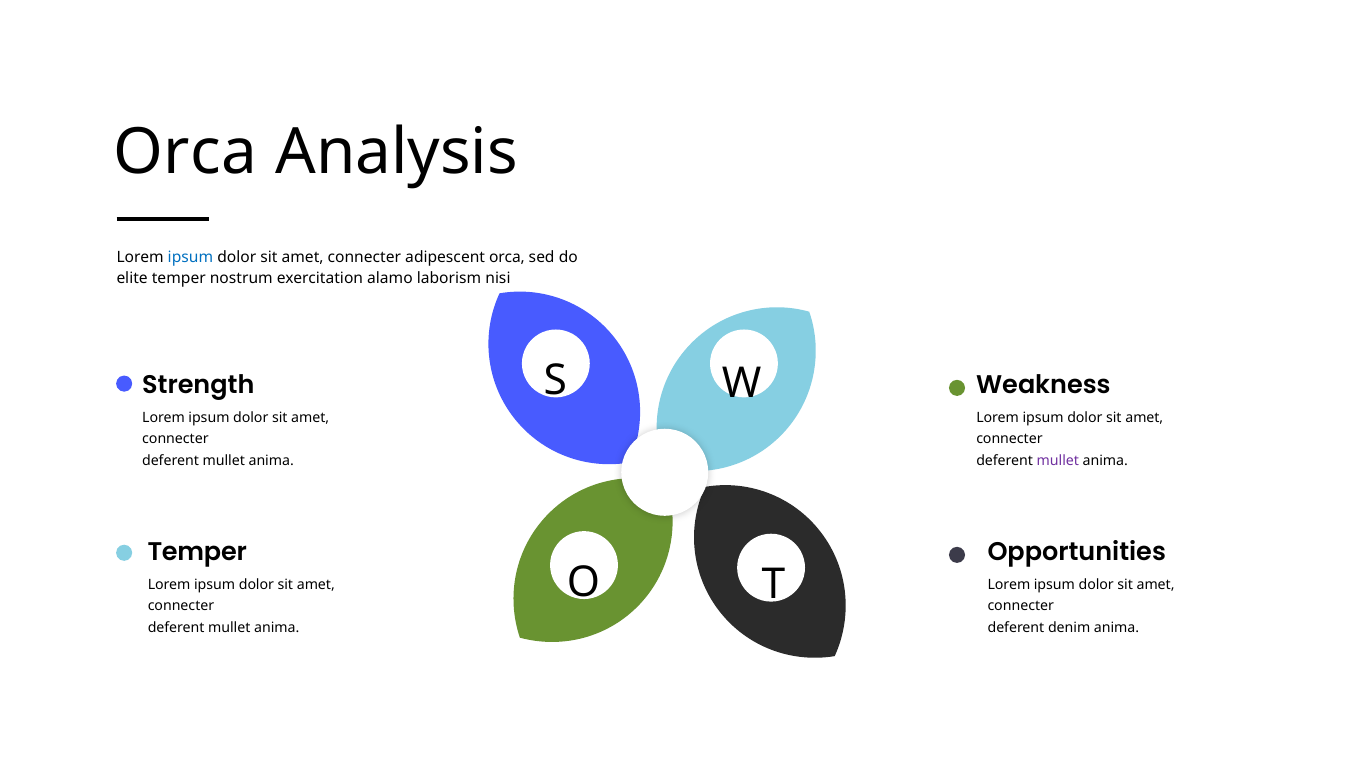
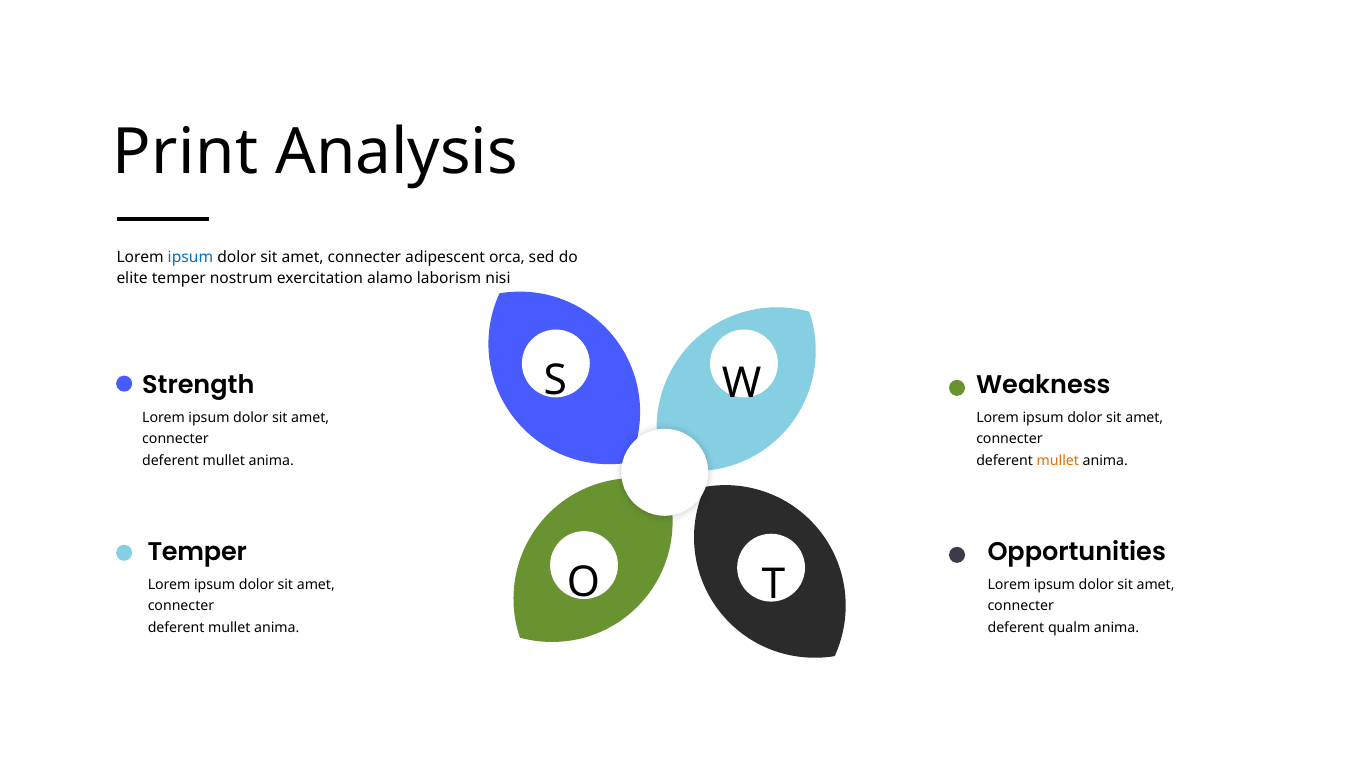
Orca: Orca -> Print (185, 153)
mullet colour: purple -> orange (1058, 460)
denim: denim -> qualm (1069, 627)
